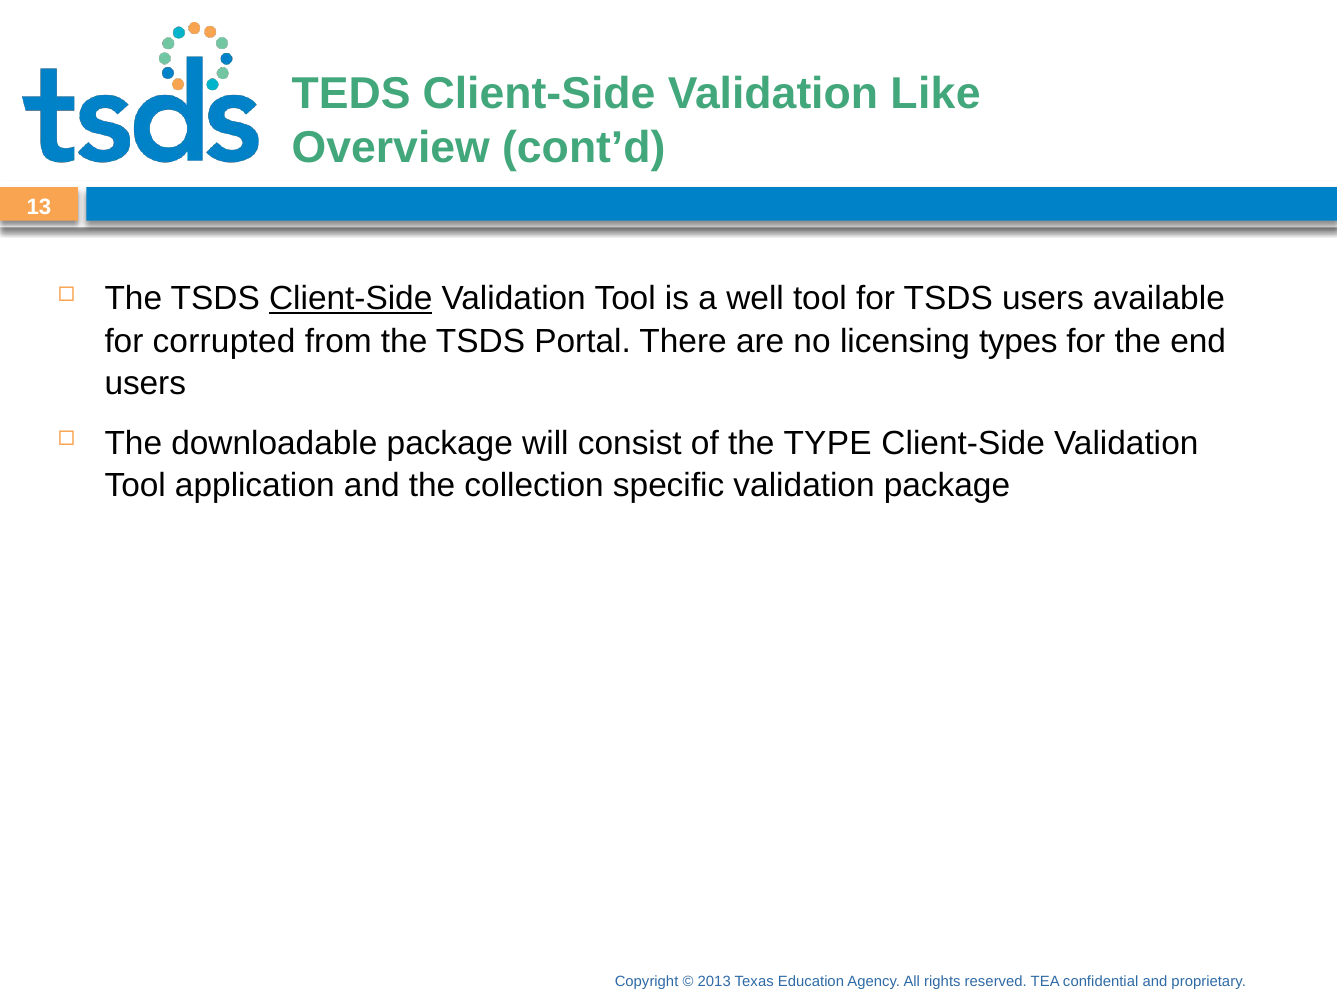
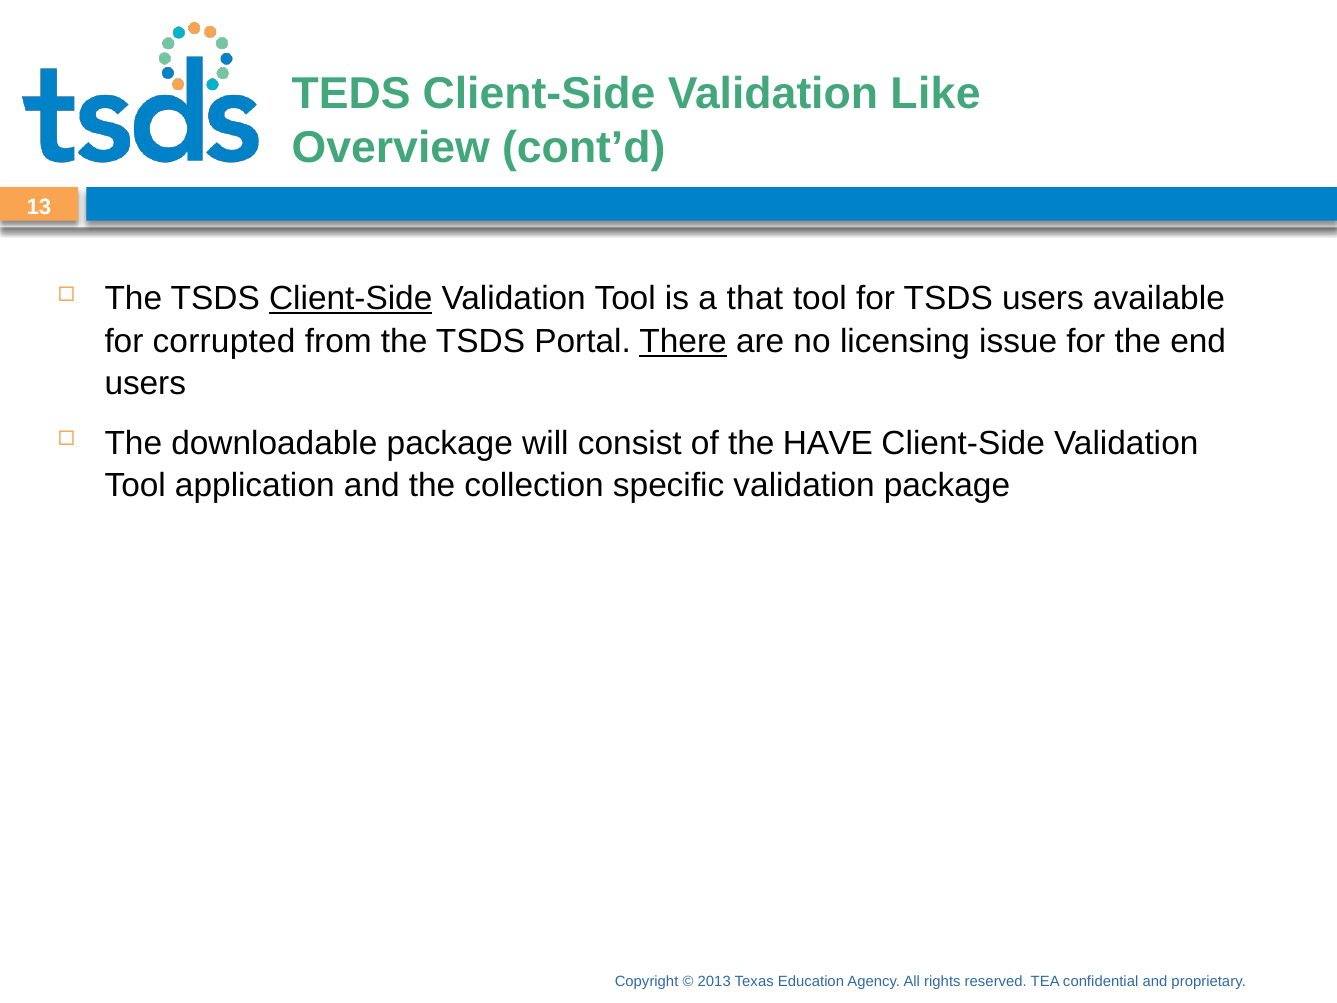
well: well -> that (755, 299)
There underline: none -> present (683, 341)
types: types -> issue (1018, 341)
TYPE: TYPE -> HAVE (828, 443)
